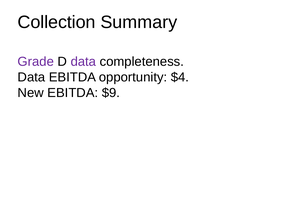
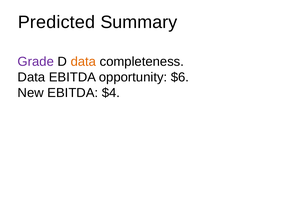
Collection: Collection -> Predicted (56, 22)
data colour: purple -> orange (83, 62)
$4: $4 -> $6 (180, 77)
$9: $9 -> $4 (111, 93)
